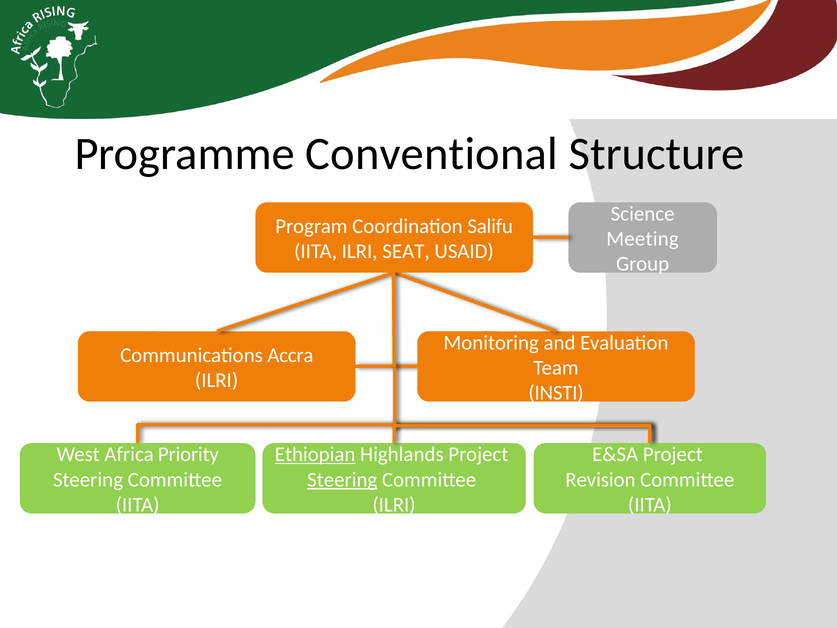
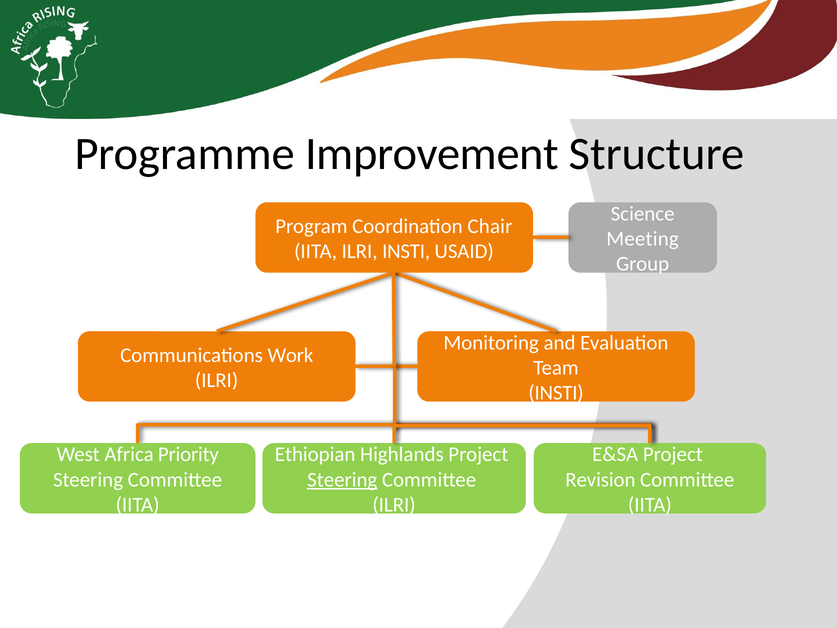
Conventional: Conventional -> Improvement (432, 154)
Salifu: Salifu -> Chair (490, 226)
ILRI SEAT: SEAT -> INSTI (406, 251)
Accra: Accra -> Work (290, 355)
Ethiopian underline: present -> none (315, 454)
